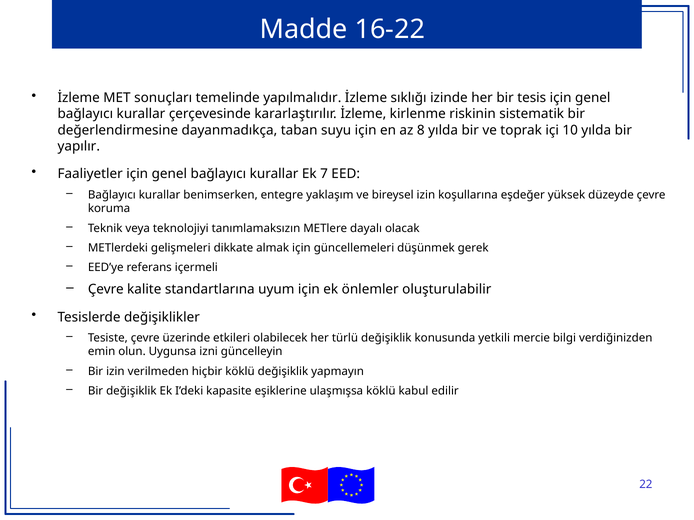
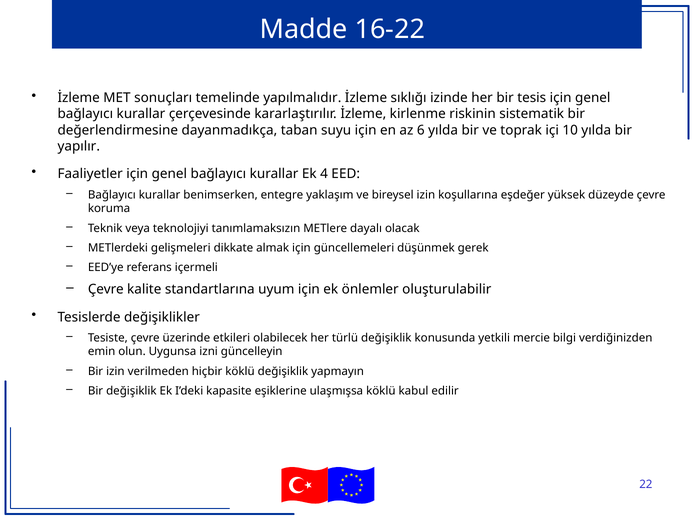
8: 8 -> 6 (421, 130)
7: 7 -> 4 (324, 174)
